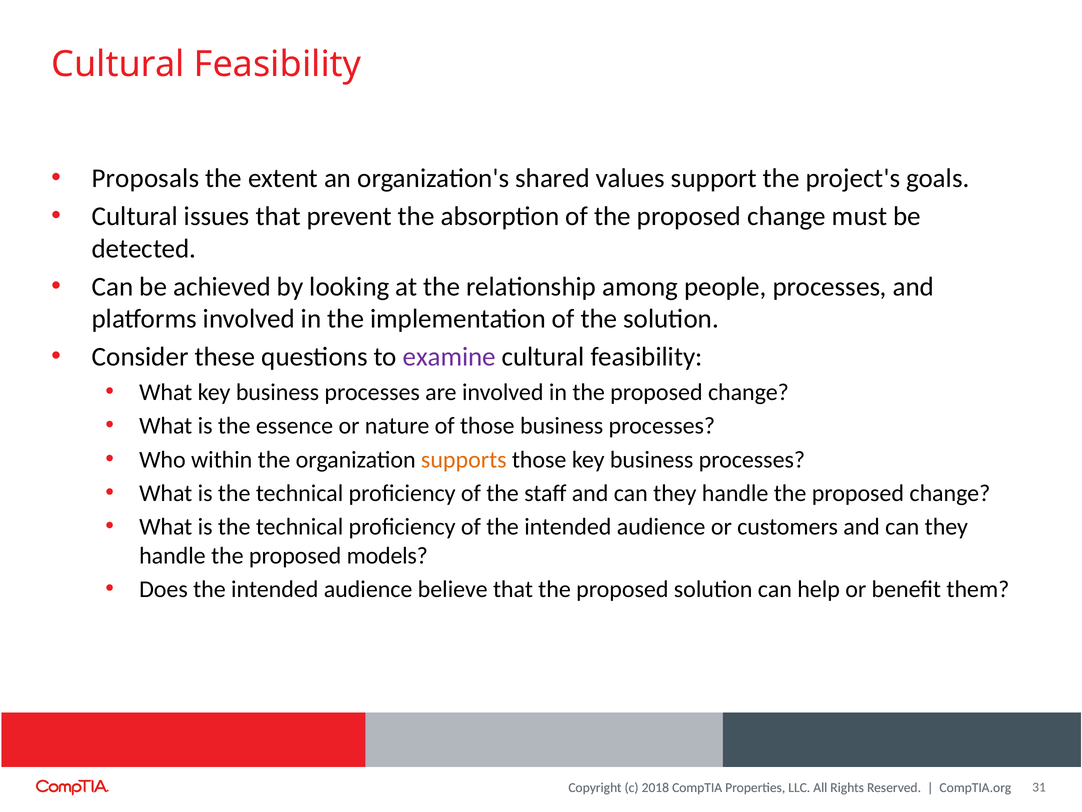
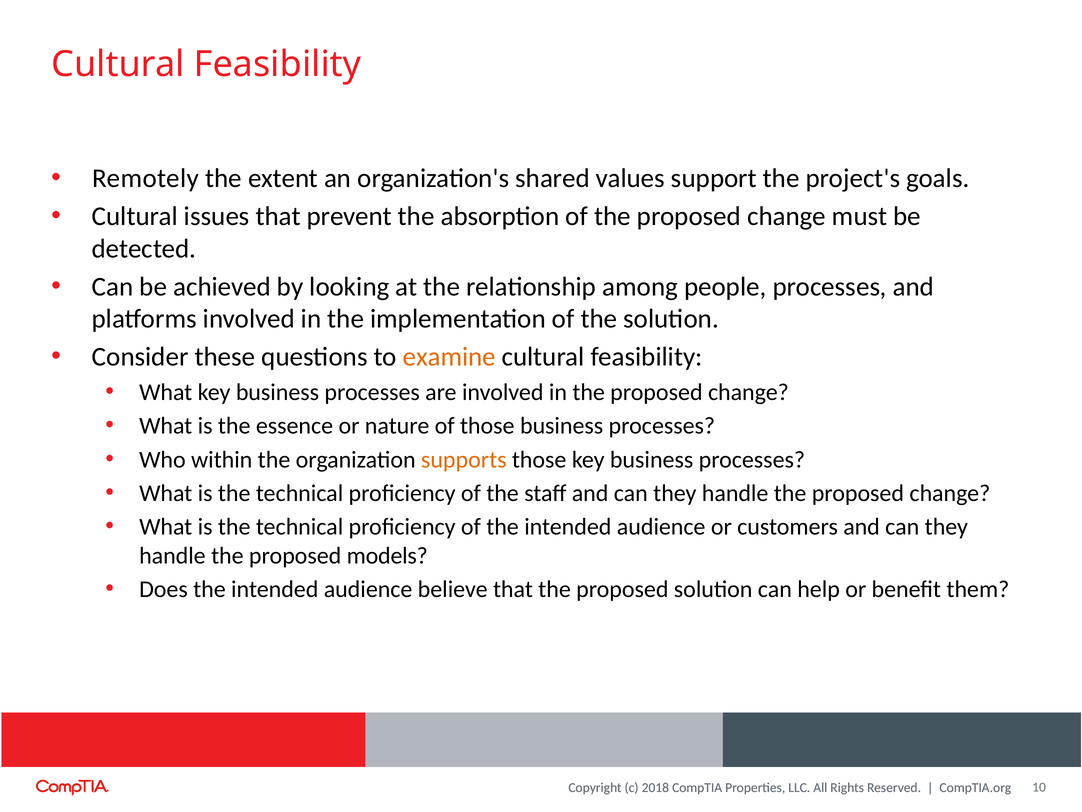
Proposals: Proposals -> Remotely (145, 178)
examine colour: purple -> orange (449, 357)
31: 31 -> 10 (1039, 787)
